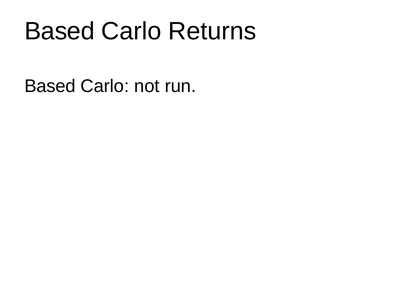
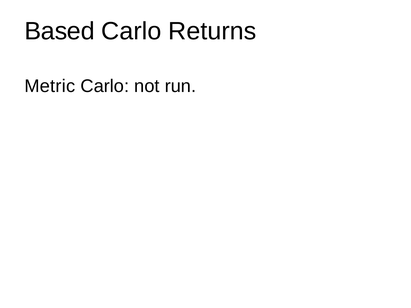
Based: Based -> Metric (50, 86)
